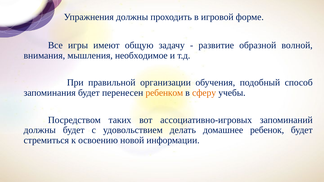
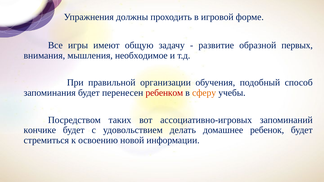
волной: волной -> первых (297, 45)
ребенком colour: orange -> red (164, 93)
должны: должны -> кончике (40, 130)
